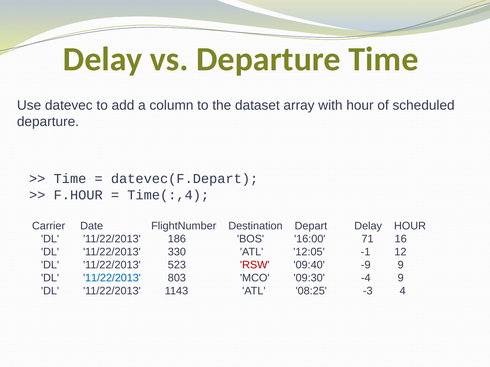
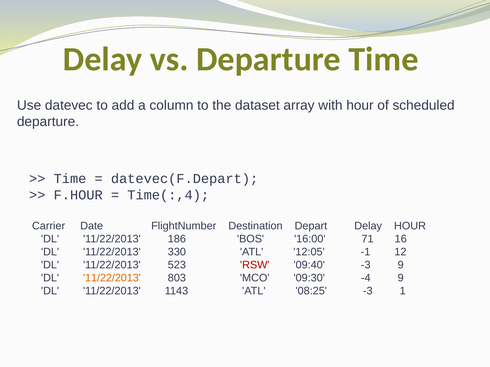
09:40 -9: -9 -> -3 (366, 265)
11/22/2013 colour: blue -> orange (112, 278)
4: 4 -> 1 (403, 291)
